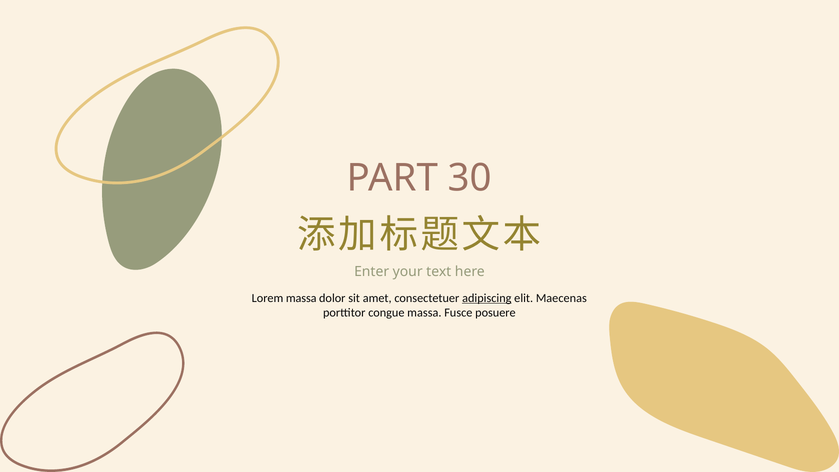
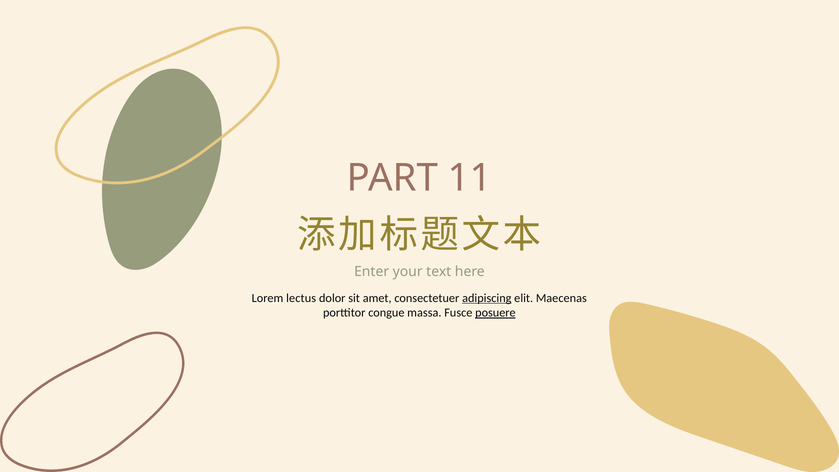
30: 30 -> 11 (470, 178)
Lorem massa: massa -> lectus (301, 298)
posuere underline: none -> present (495, 313)
